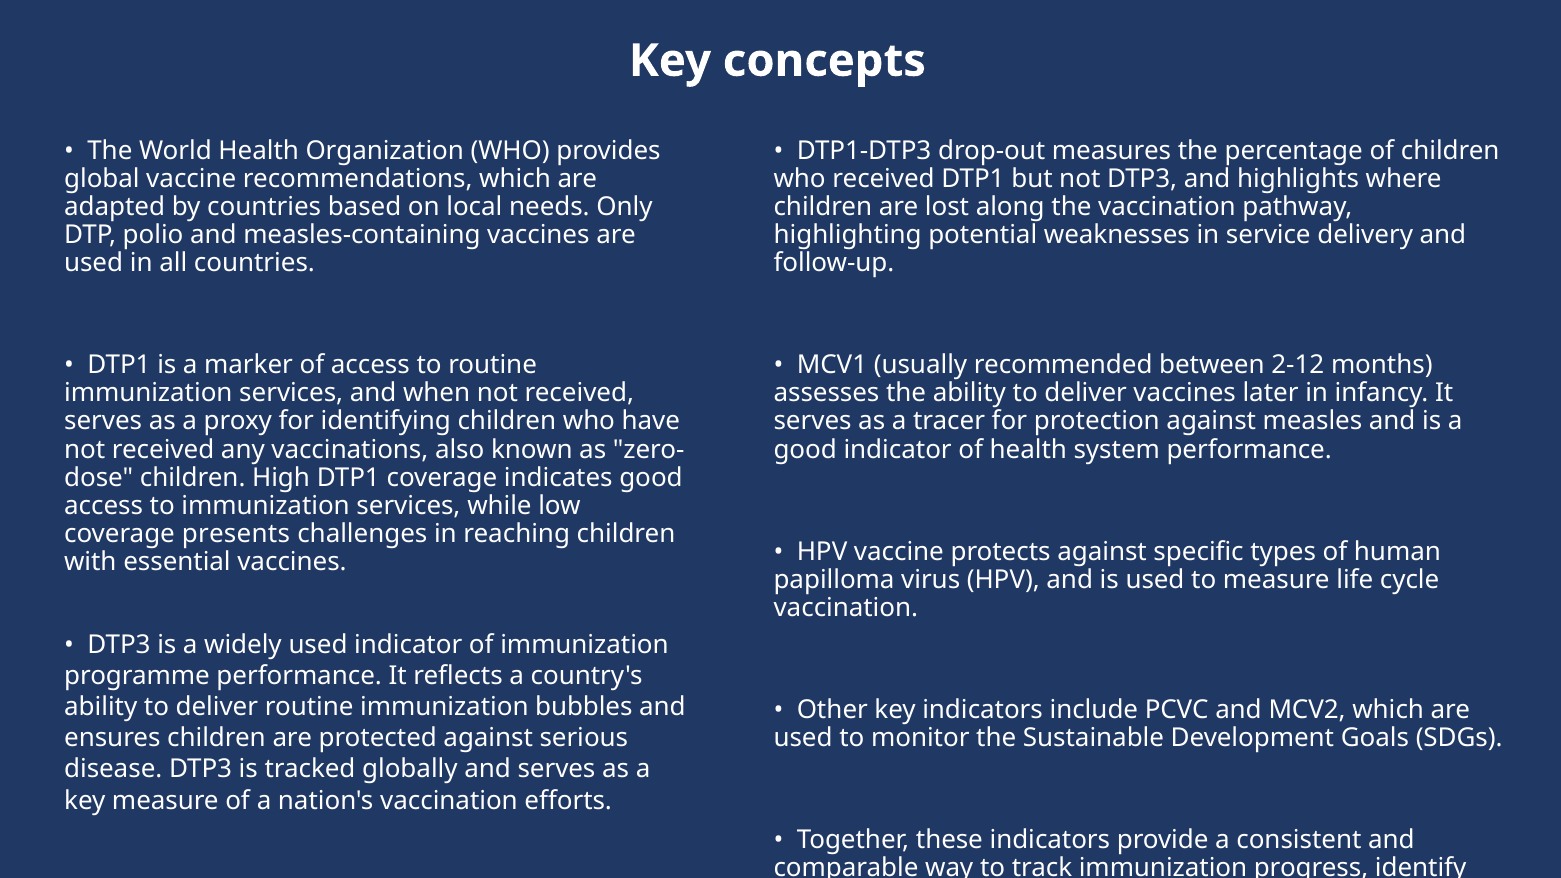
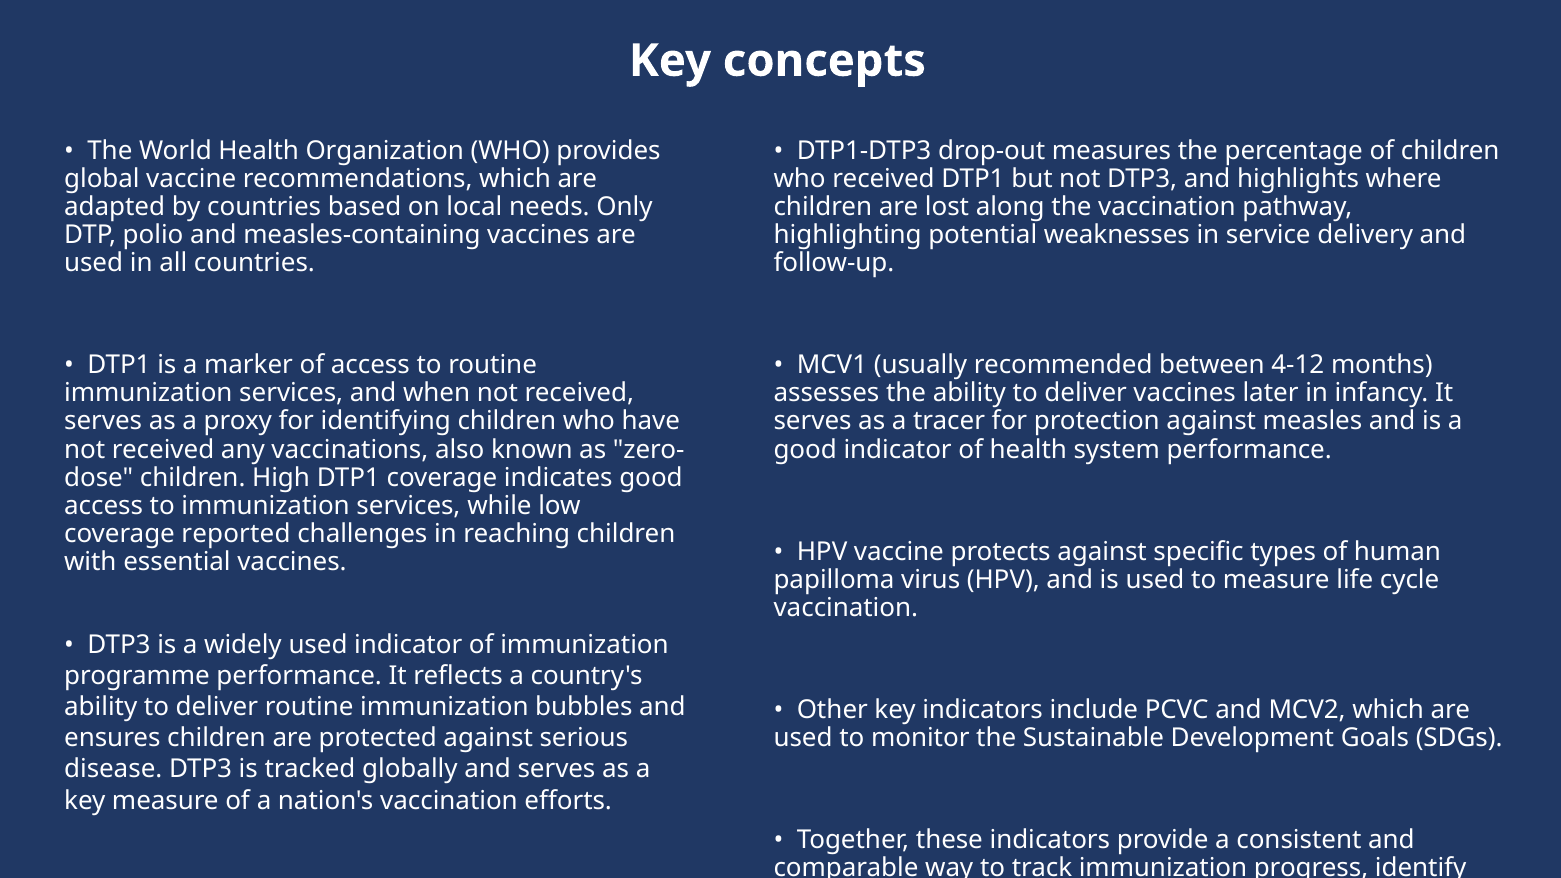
2-12: 2-12 -> 4-12 (1298, 365)
presents: presents -> reported (236, 534)
